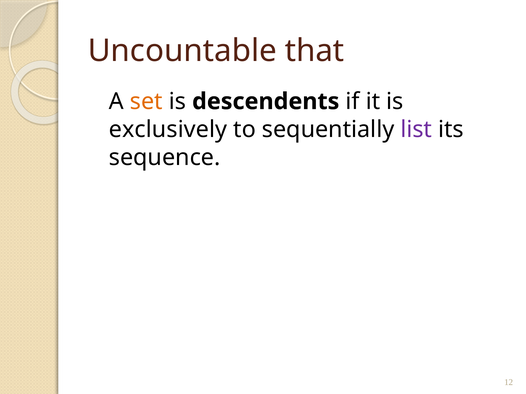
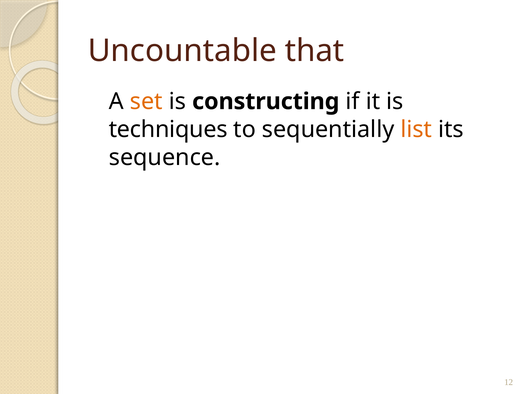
descendents: descendents -> constructing (266, 102)
exclusively: exclusively -> techniques (168, 130)
list colour: purple -> orange (416, 130)
